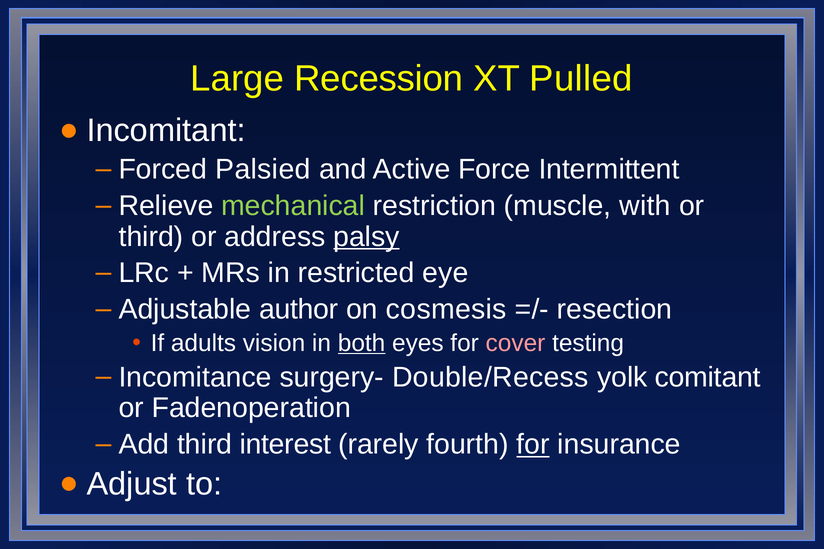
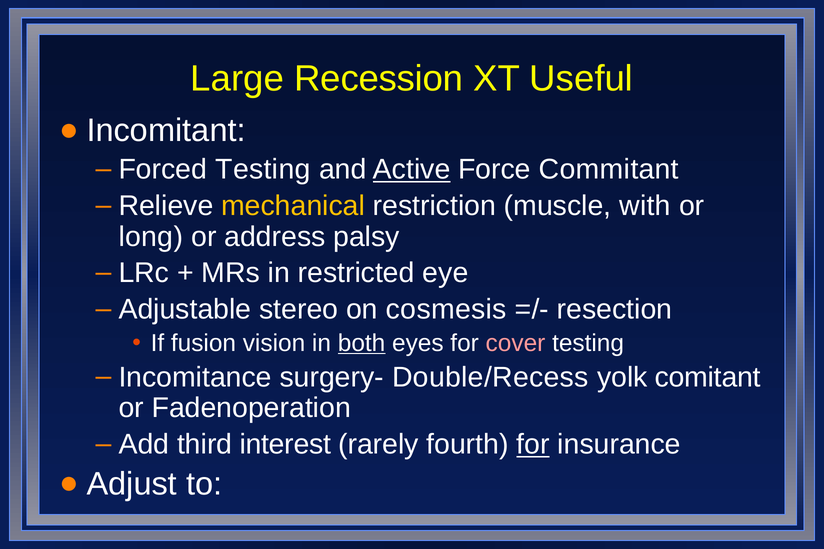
Pulled: Pulled -> Useful (581, 79)
Forced Palsied: Palsied -> Testing (263, 170)
Active underline: none -> present (412, 170)
Intermittent: Intermittent -> Commitant (609, 170)
mechanical colour: light green -> yellow (293, 206)
third: third -> long (151, 237)
palsy underline: present -> none (367, 237)
author: author -> stereo (299, 310)
adults: adults -> fusion (203, 343)
